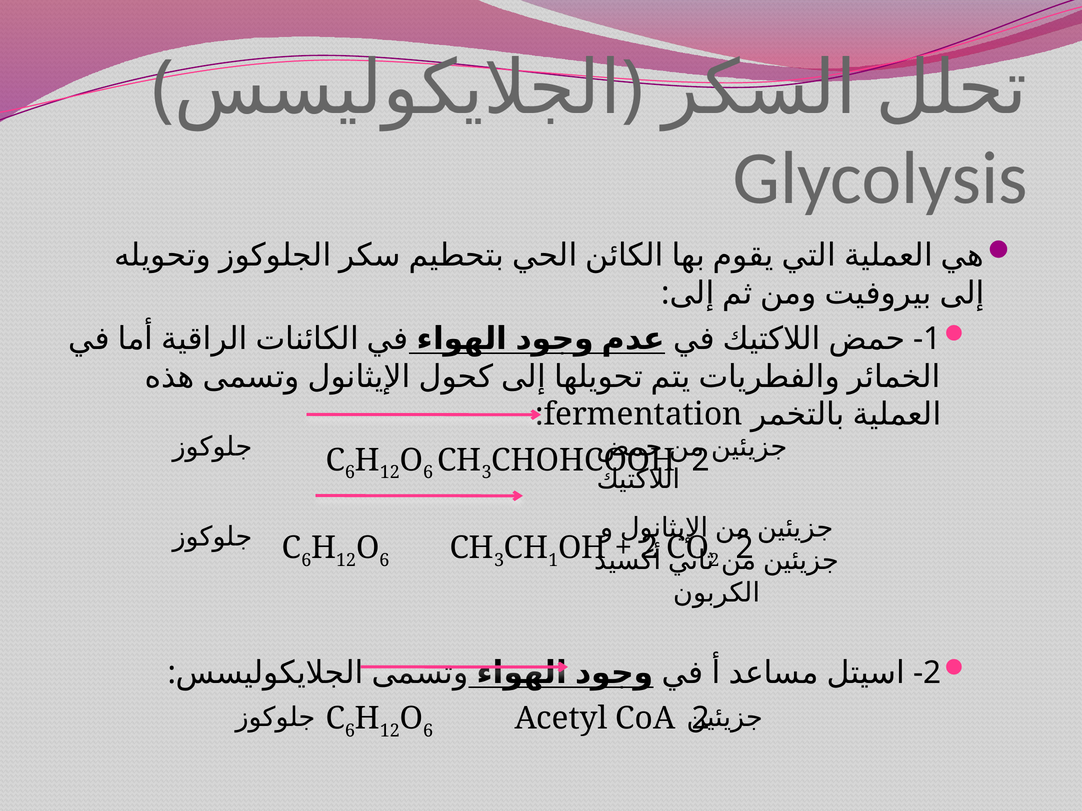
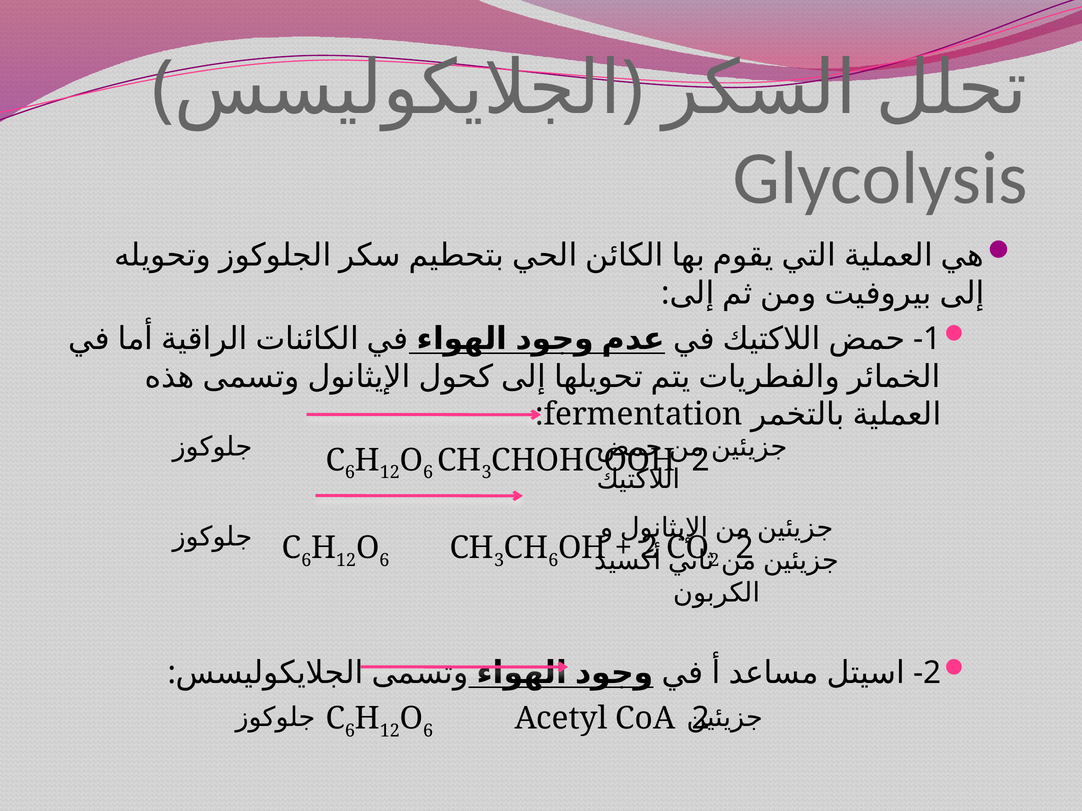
1: 1 -> 6 (553, 560)
